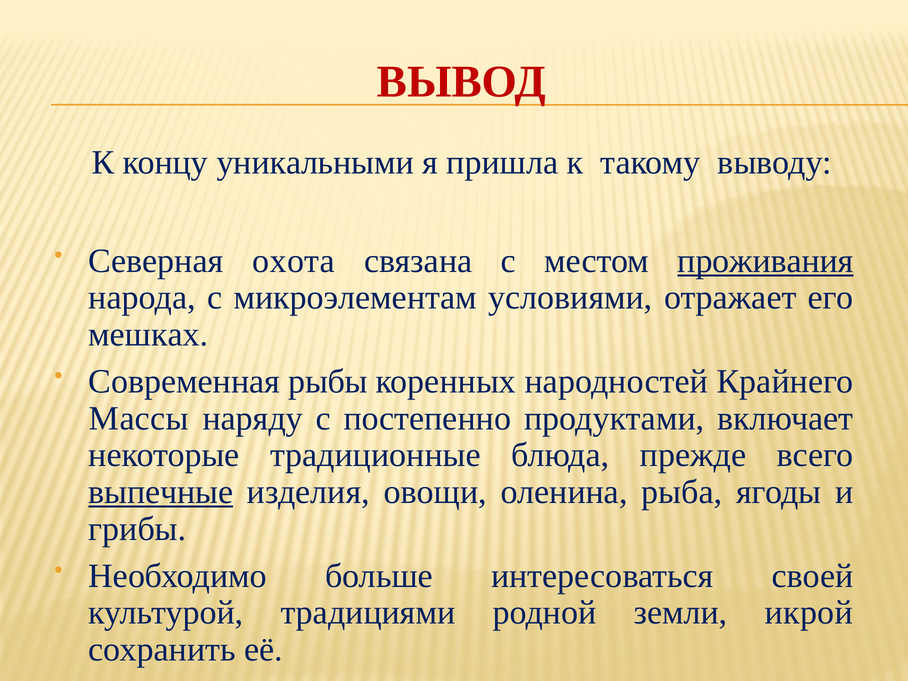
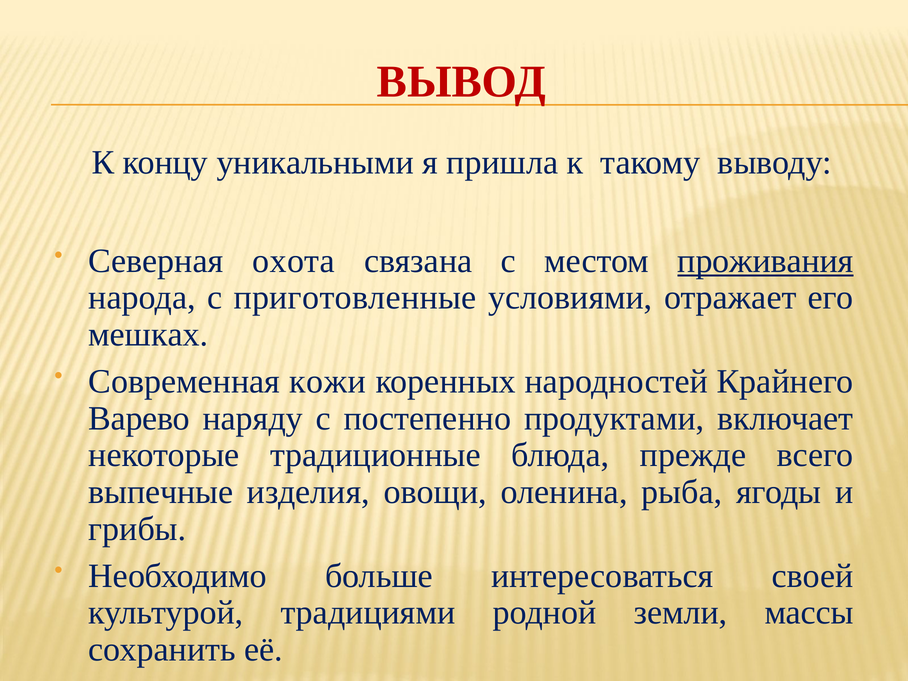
микроэлементам: микроэлементам -> приготовленные (355, 298)
рыбы: рыбы -> кожи (328, 382)
Массы: Массы -> Варево (139, 418)
выпечные underline: present -> none (161, 492)
икрой: икрой -> массы (809, 613)
